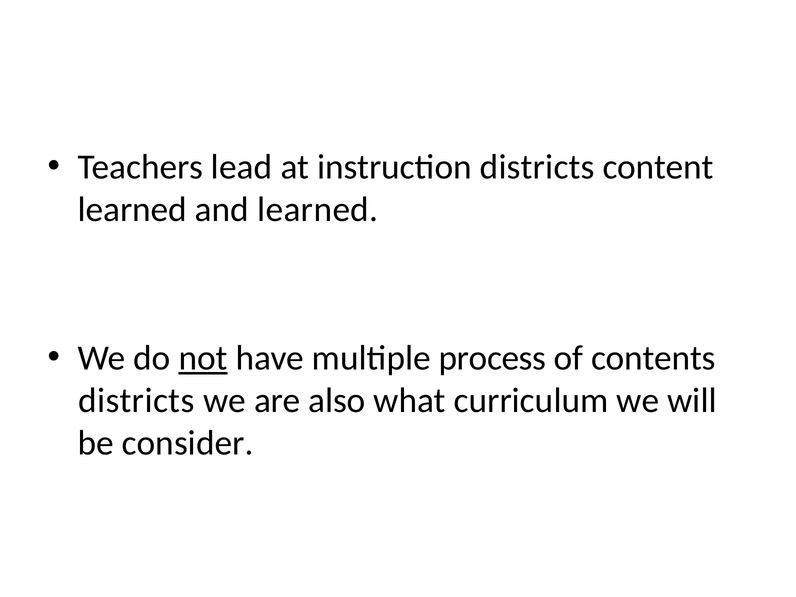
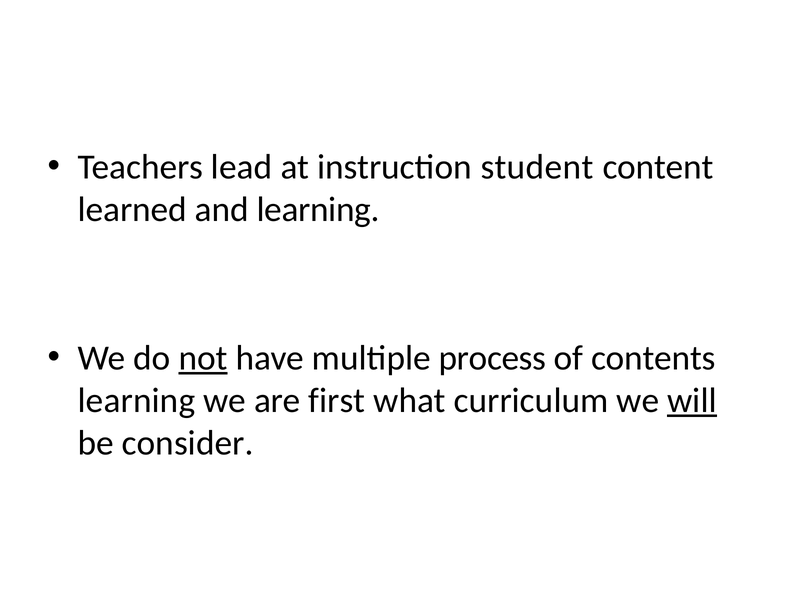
instruction districts: districts -> student (537, 167)
and learned: learned -> learning (318, 209)
districts: districts -> learning (136, 401)
also: also -> first (337, 401)
will underline: none -> present (692, 401)
